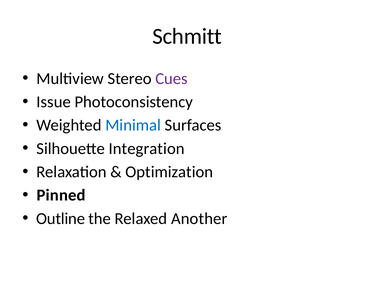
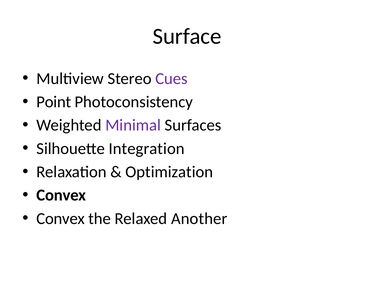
Schmitt: Schmitt -> Surface (187, 36)
Issue: Issue -> Point (54, 102)
Minimal colour: blue -> purple (133, 125)
Pinned: Pinned -> Convex (61, 195)
Outline: Outline -> Convex (61, 218)
